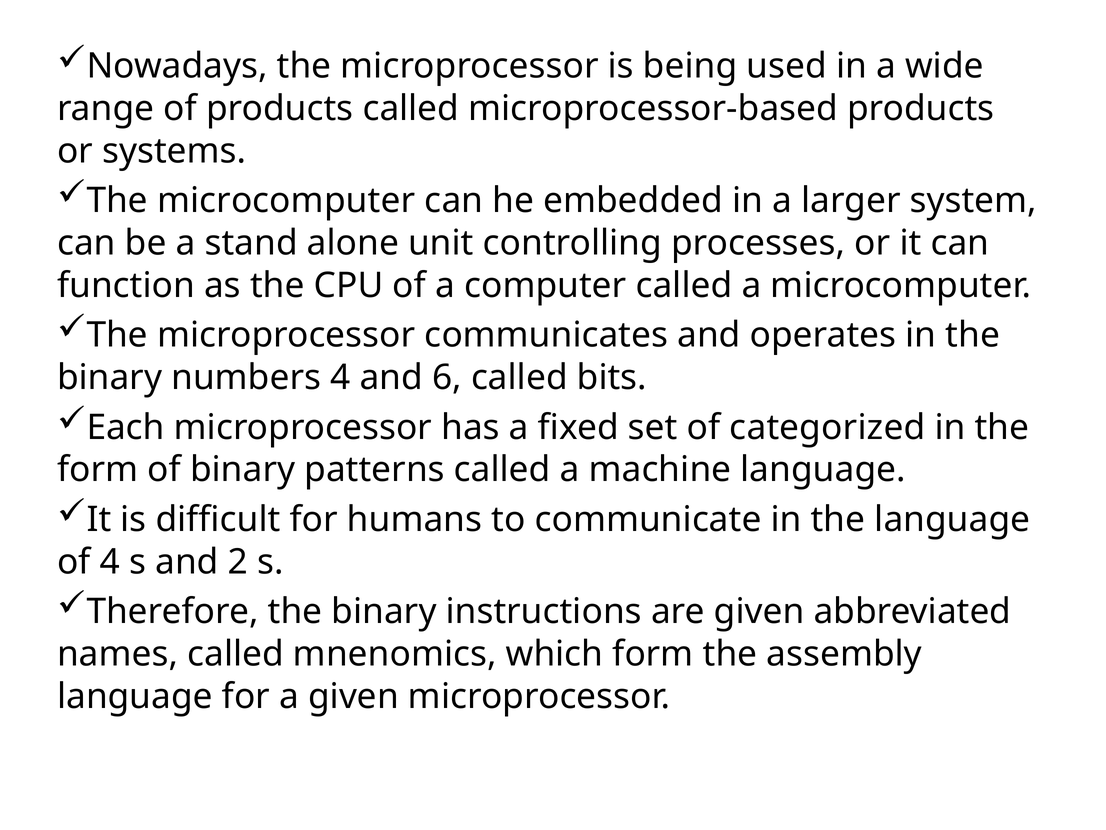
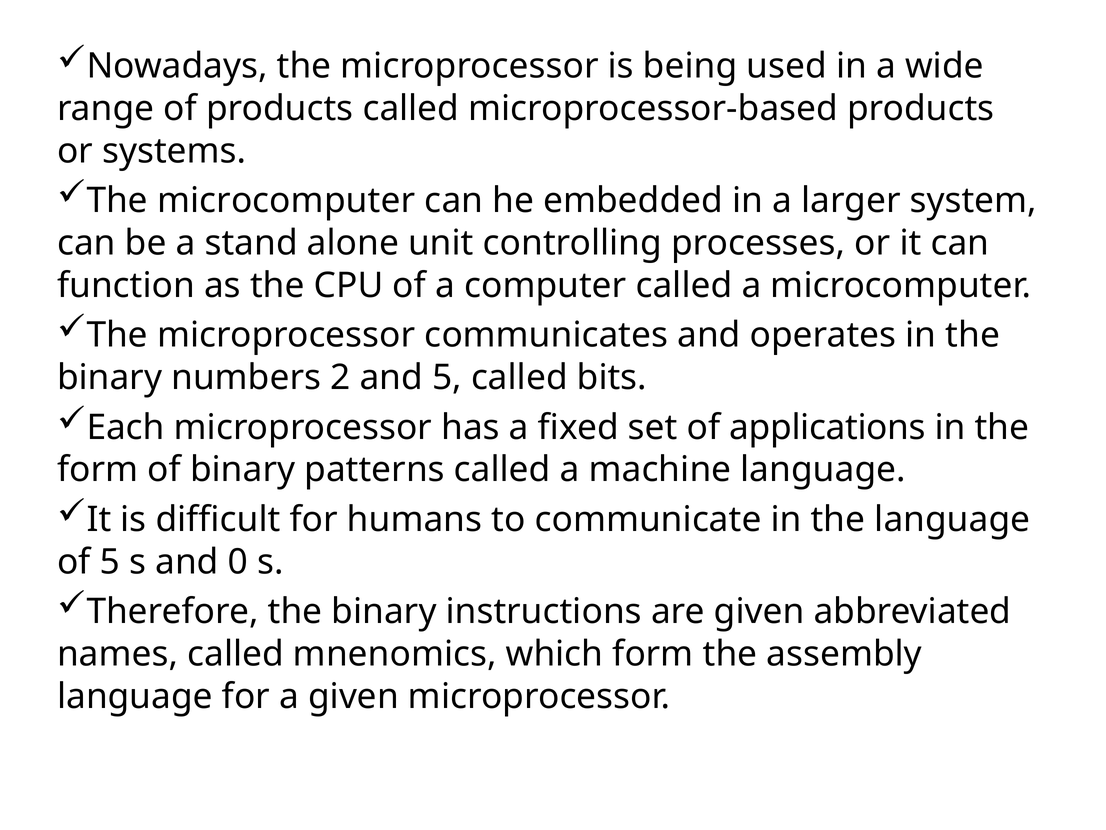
numbers 4: 4 -> 2 (340, 377)
and 6: 6 -> 5 (447, 377)
categorized: categorized -> applications (828, 427)
of 4: 4 -> 5 (110, 562)
2: 2 -> 0 (238, 562)
